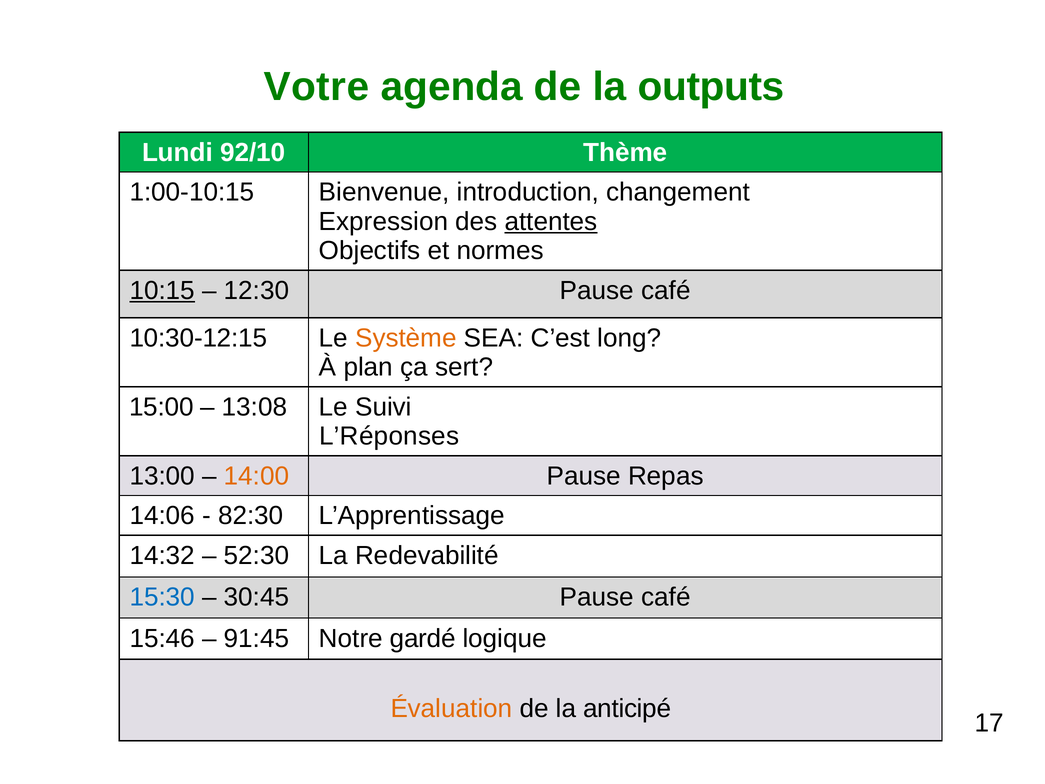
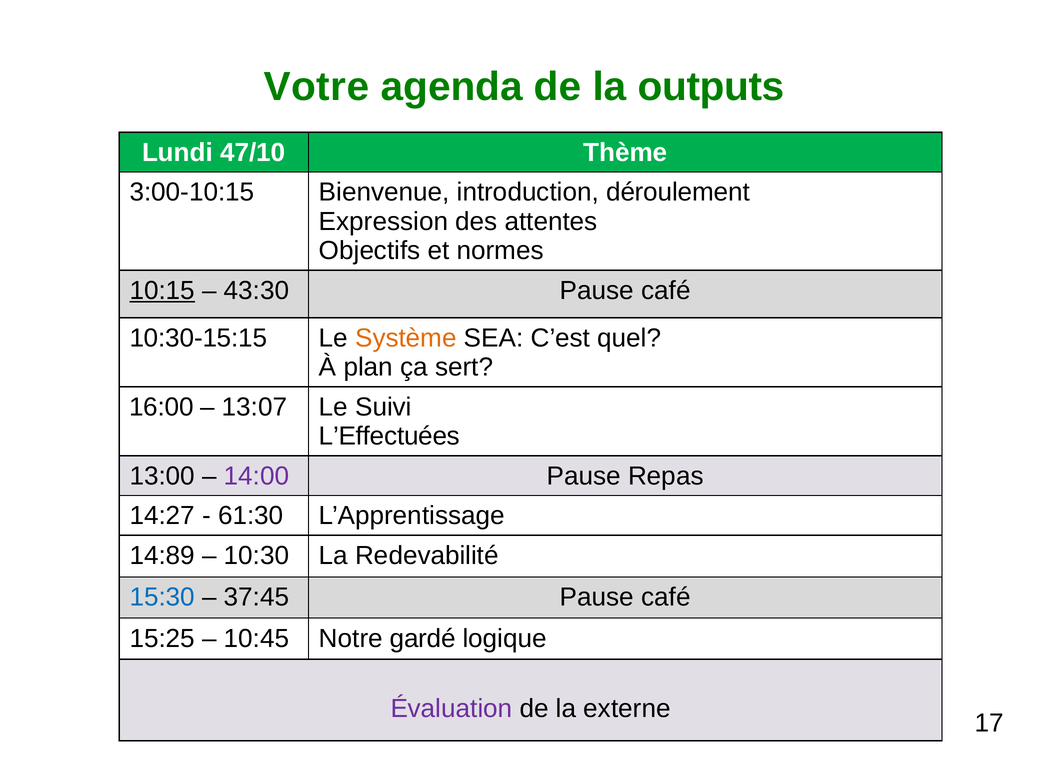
92/10: 92/10 -> 47/10 (253, 152)
1:00-10:15: 1:00-10:15 -> 3:00-10:15 (192, 192)
changement: changement -> déroulement (678, 192)
attentes underline: present -> none (551, 221)
12:30: 12:30 -> 43:30 (257, 290)
10:30-12:15: 10:30-12:15 -> 10:30-15:15 (198, 338)
long: long -> quel (629, 338)
15:00: 15:00 -> 16:00 (161, 407)
13:08: 13:08 -> 13:07 (255, 407)
L’Réponses: L’Réponses -> L’Effectuées (389, 436)
14:00 colour: orange -> purple (257, 476)
14:06: 14:06 -> 14:27 (162, 516)
82:30: 82:30 -> 61:30 (251, 516)
14:32: 14:32 -> 14:89 (162, 555)
52:30: 52:30 -> 10:30 (257, 555)
30:45: 30:45 -> 37:45 (257, 597)
15:46: 15:46 -> 15:25 (162, 638)
91:45: 91:45 -> 10:45 (257, 638)
Évaluation colour: orange -> purple (451, 709)
anticipé: anticipé -> externe (627, 709)
